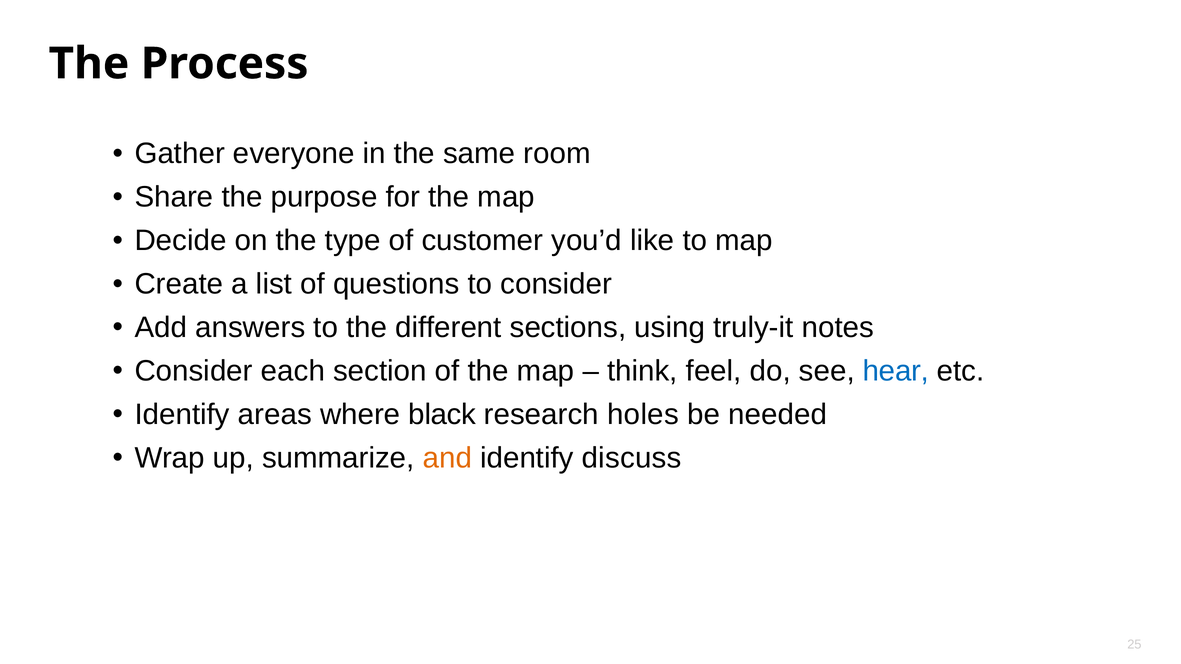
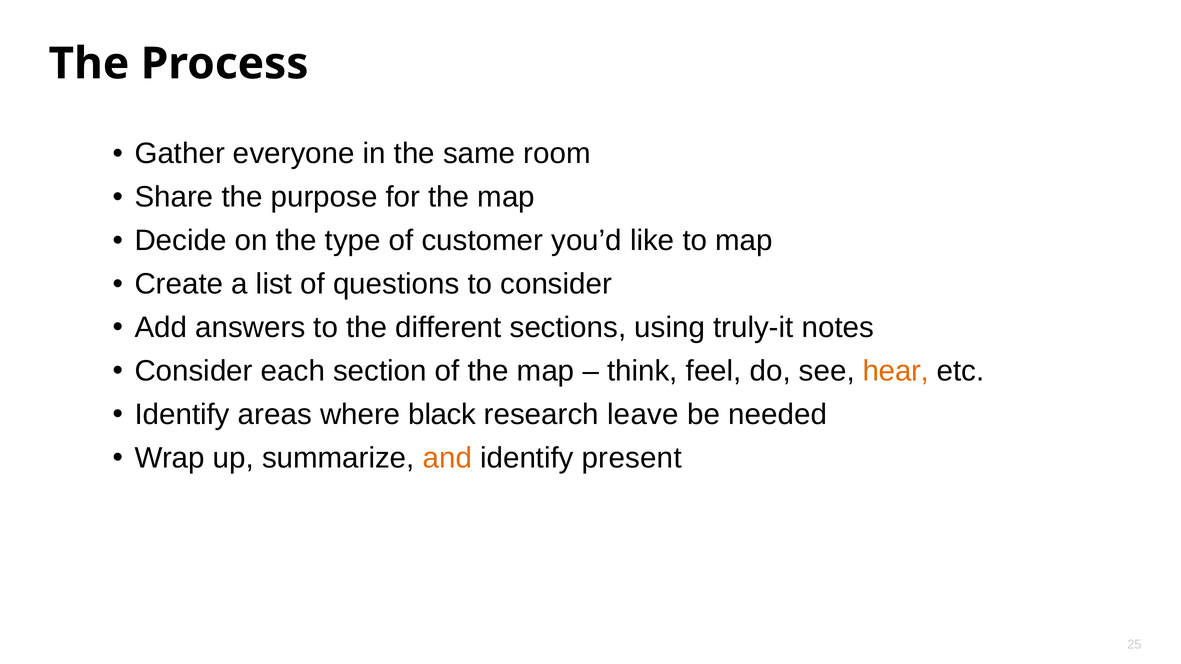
hear colour: blue -> orange (896, 371)
holes: holes -> leave (643, 415)
discuss: discuss -> present (632, 458)
